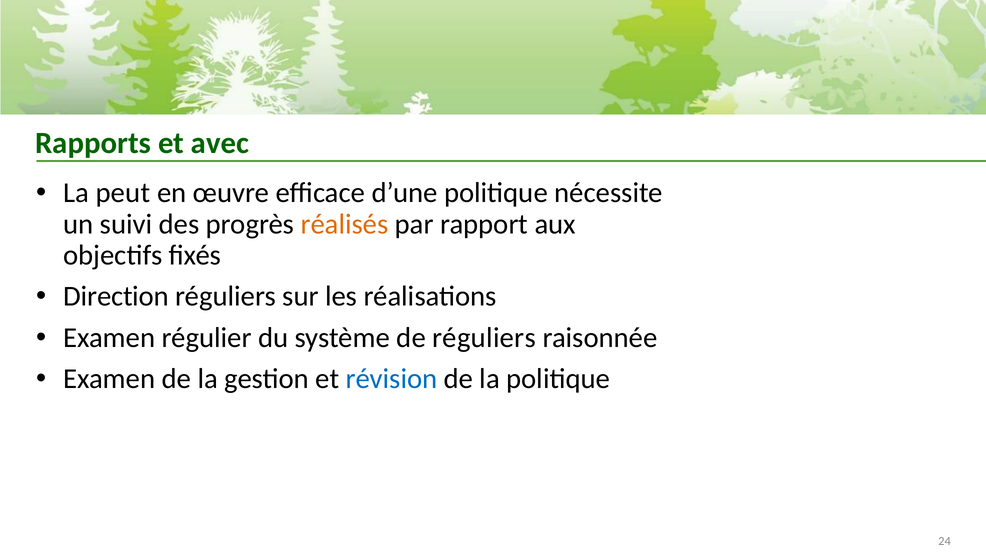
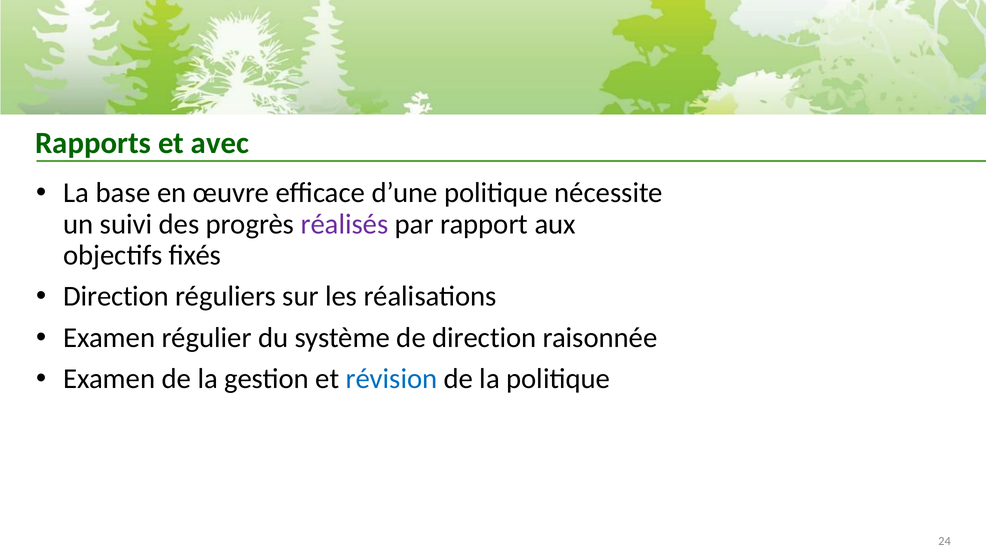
peut: peut -> base (123, 193)
réalisés colour: orange -> purple (345, 224)
de réguliers: réguliers -> direction (484, 337)
